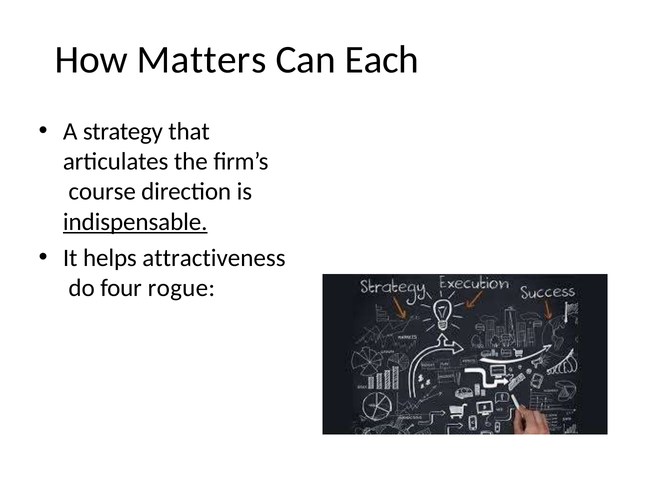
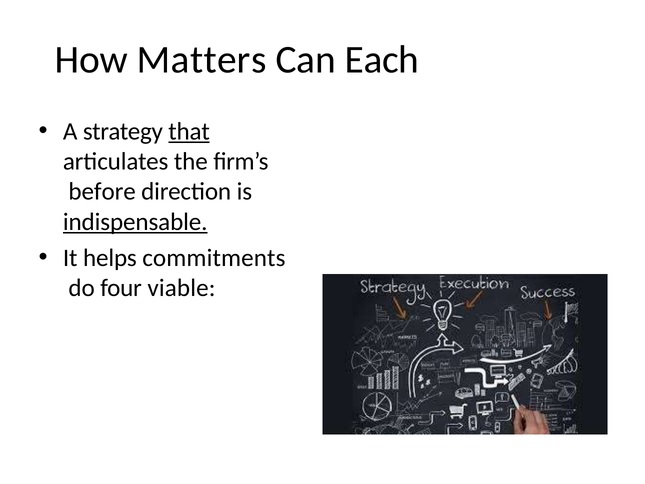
that underline: none -> present (189, 131)
course: course -> before (102, 191)
attractiveness: attractiveness -> commitments (214, 258)
rogue: rogue -> viable (181, 288)
